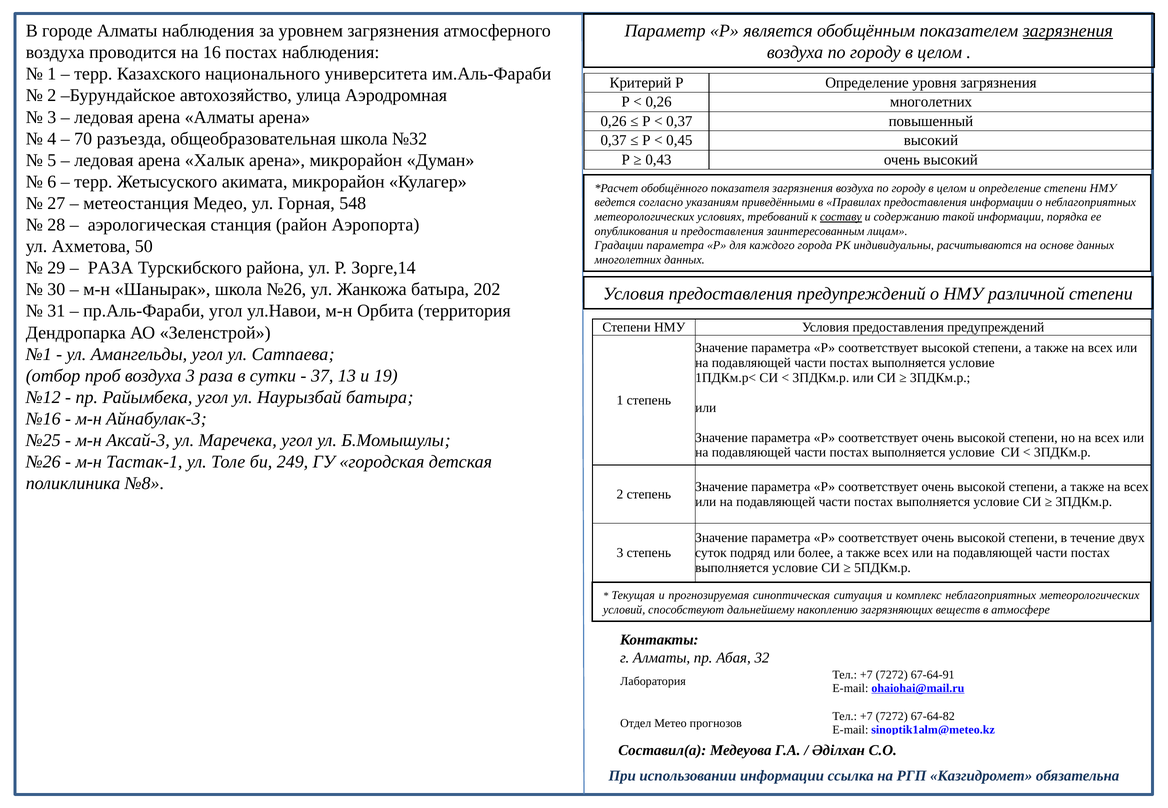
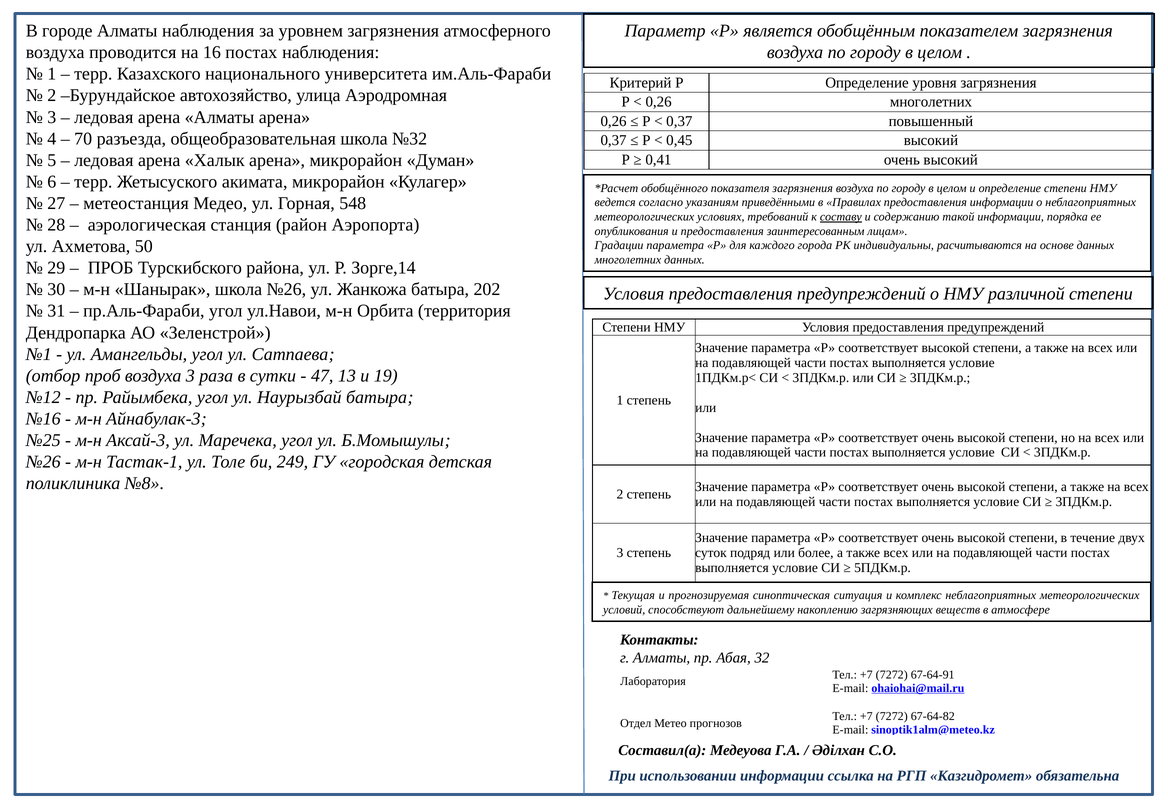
загрязнения underline: present -> none (1068, 31)
0,43: 0,43 -> 0,41 (658, 160)
РАЗА: РАЗА -> ПРОБ (111, 268)
37: 37 -> 47 (322, 376)
